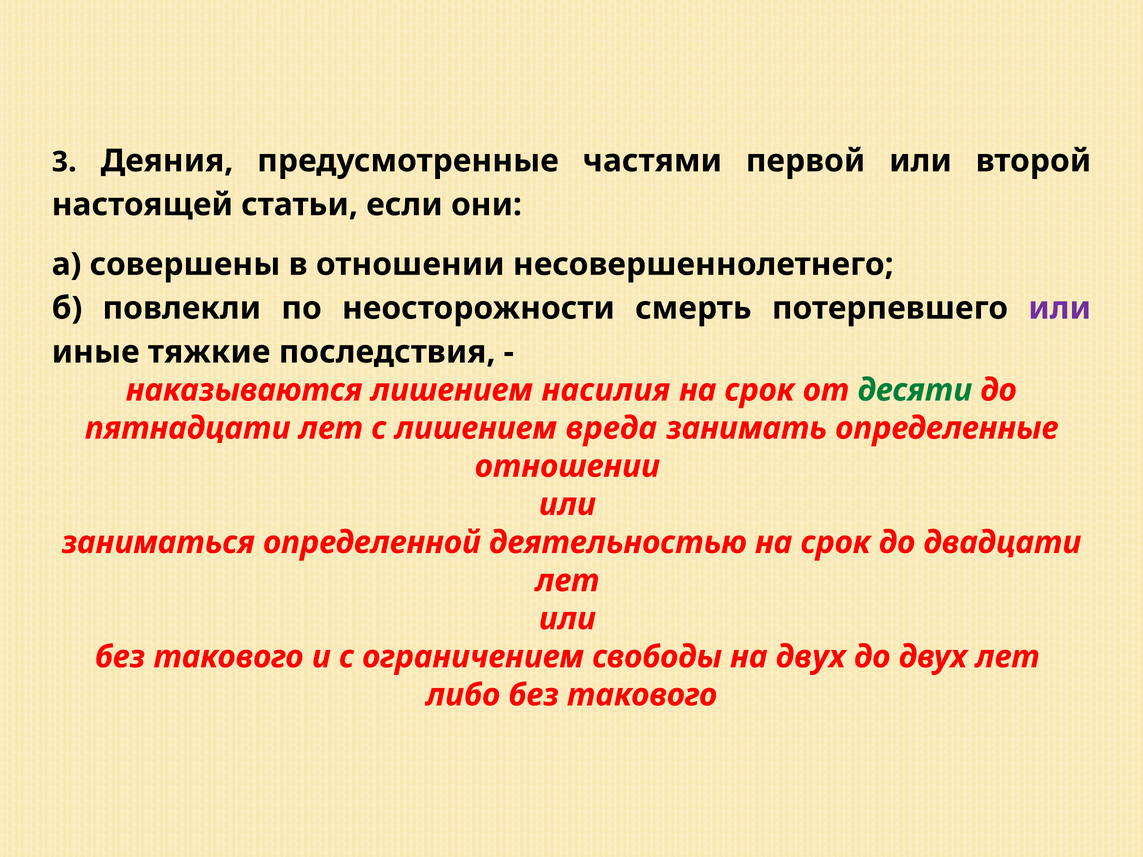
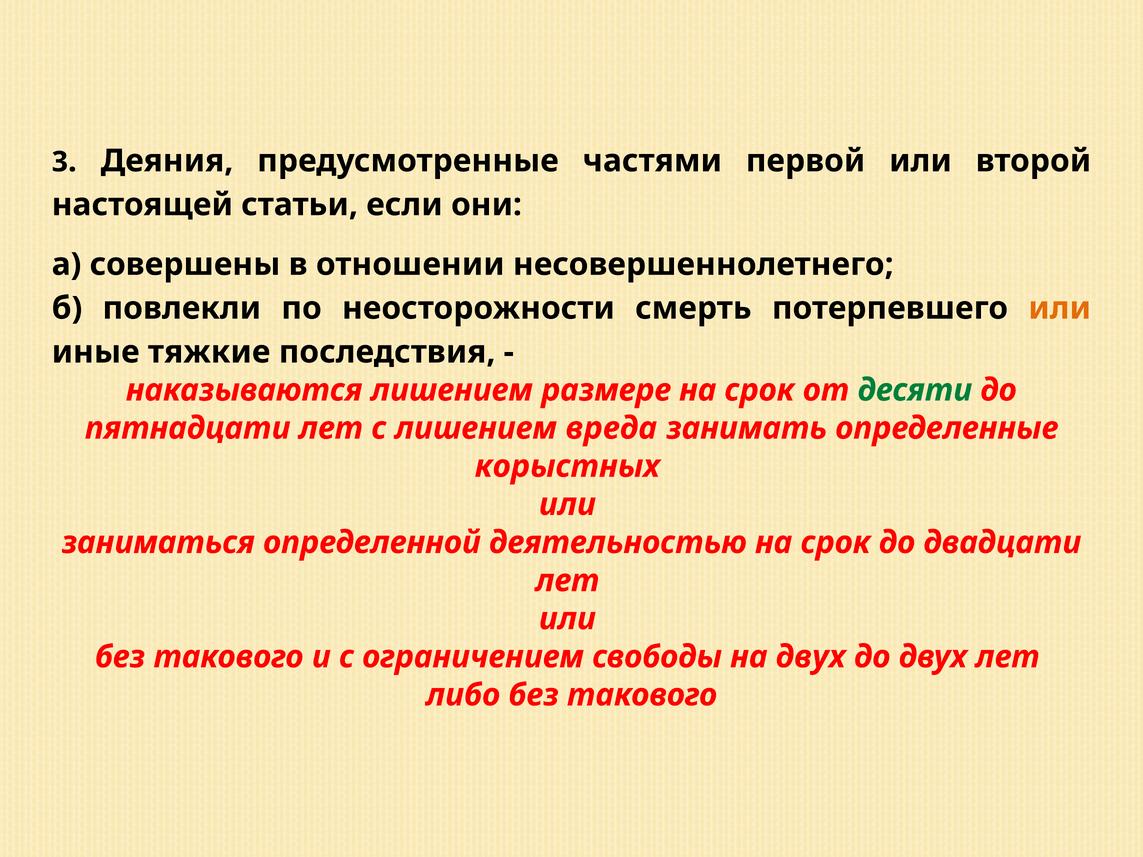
или colour: purple -> orange (1060, 308)
насилия: насилия -> размере (606, 390)
отношении: отношении -> корыстных (567, 466)
